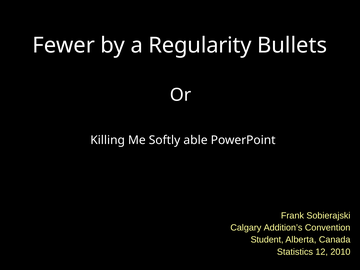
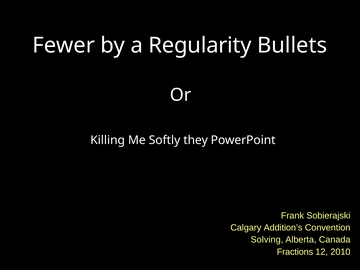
able: able -> they (196, 140)
Student: Student -> Solving (267, 240)
Statistics: Statistics -> Fractions (295, 252)
